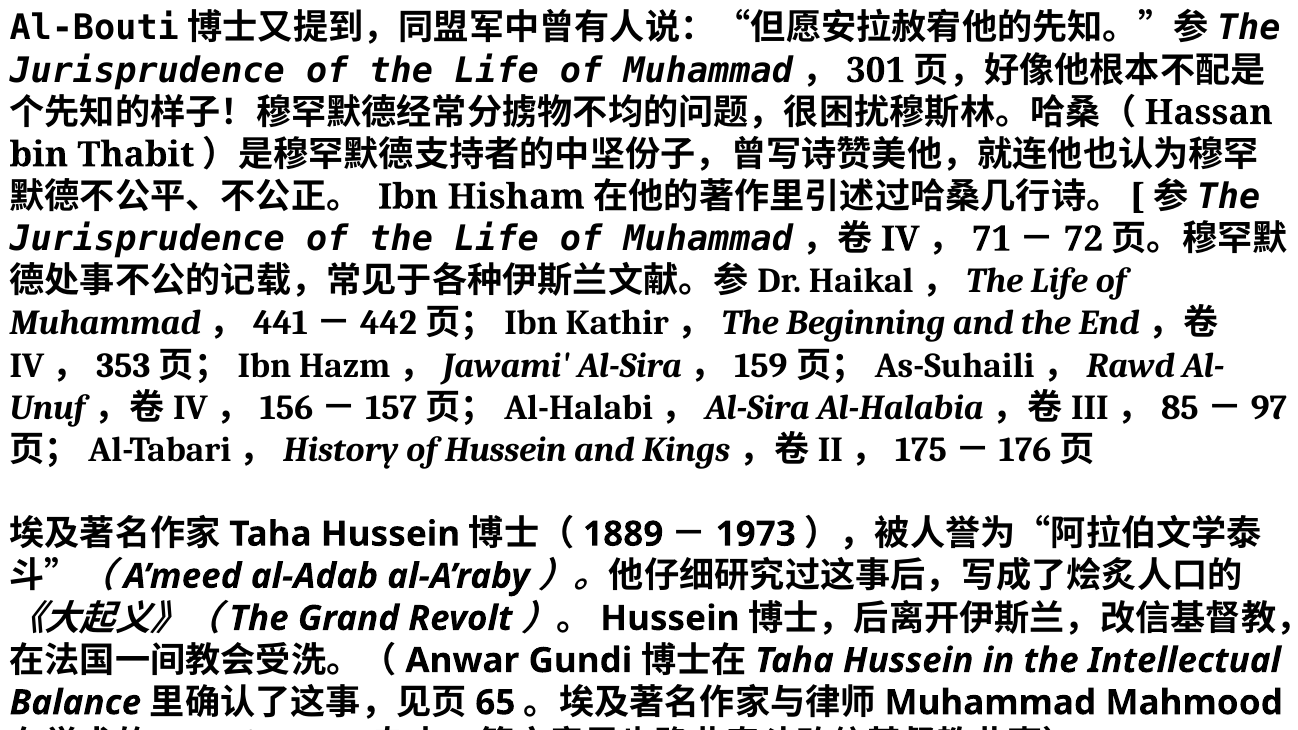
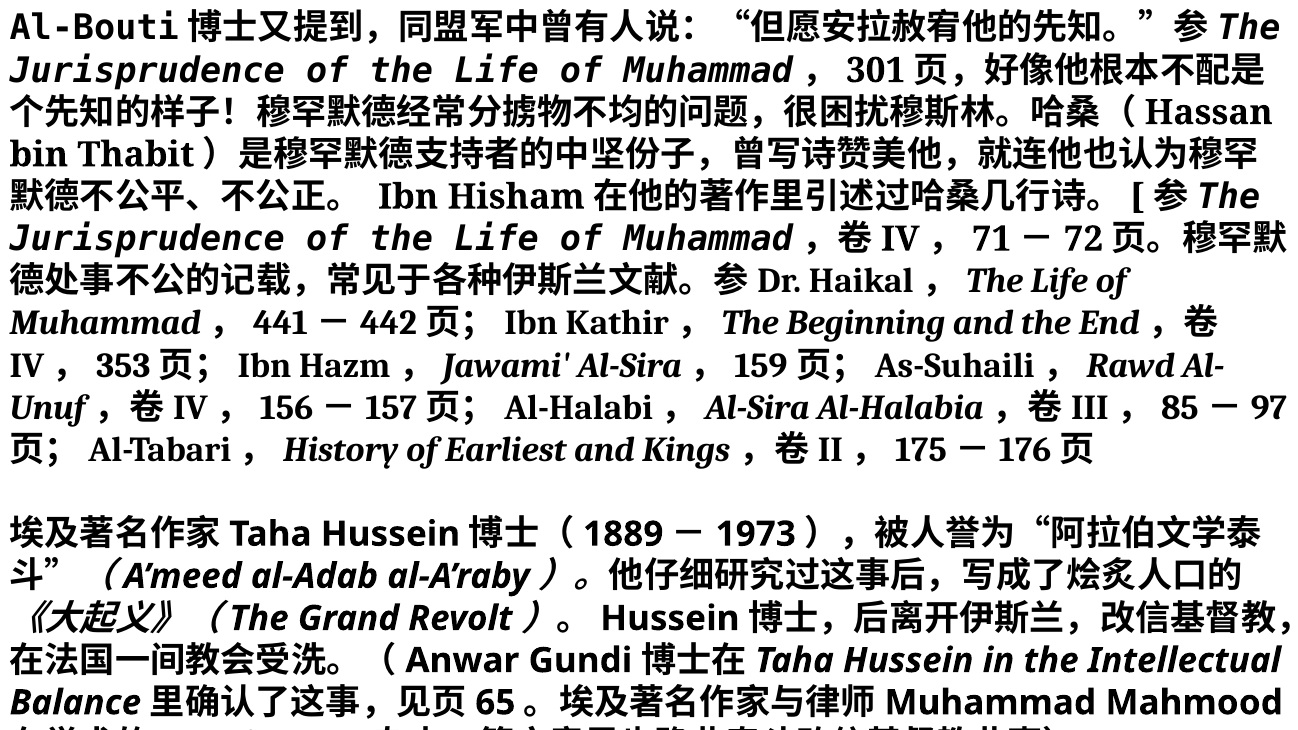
of Hussein: Hussein -> Earliest (506, 450)
